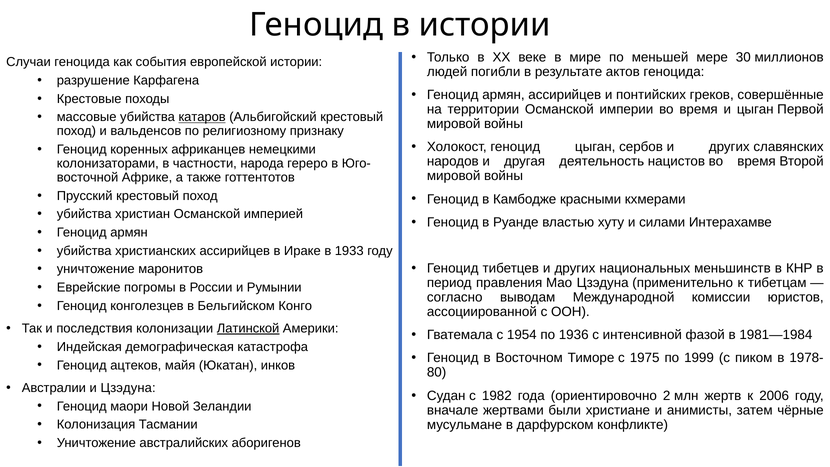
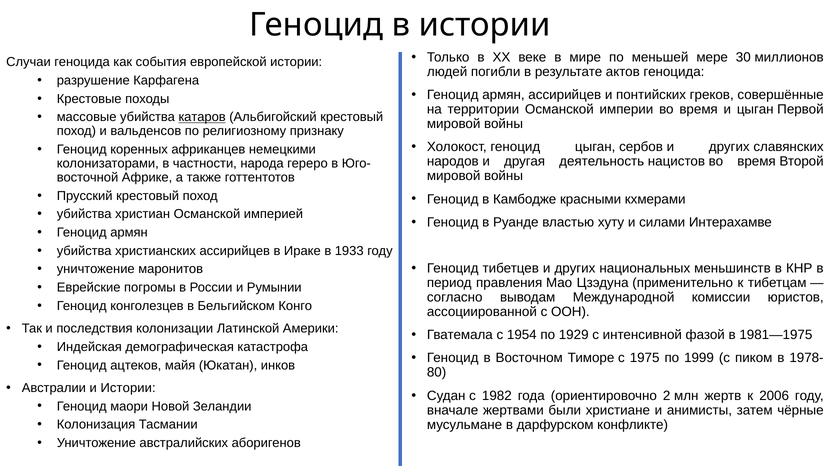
Латинской underline: present -> none (248, 328)
1936: 1936 -> 1929 (574, 335)
1981—1984: 1981—1984 -> 1981—1975 (776, 335)
и Цзэдуна: Цзэдуна -> Истории (128, 388)
